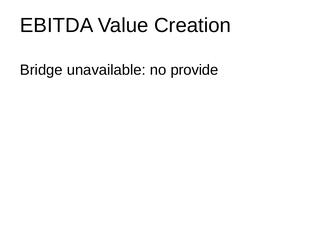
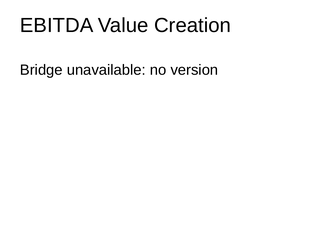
provide: provide -> version (194, 70)
